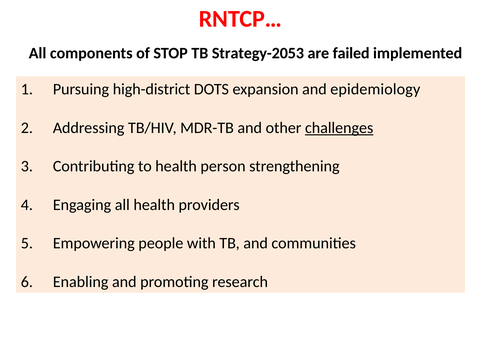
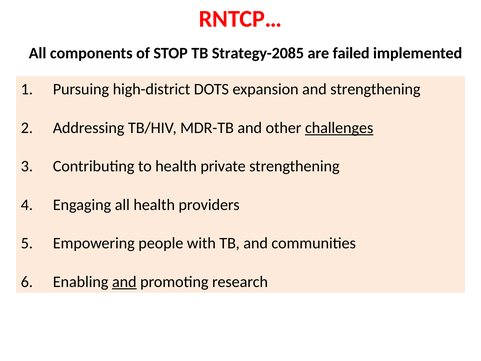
Strategy-2053: Strategy-2053 -> Strategy-2085 (258, 53)
and epidemiology: epidemiology -> strengthening (375, 89)
person: person -> private (223, 166)
and underline: none -> present (124, 282)
